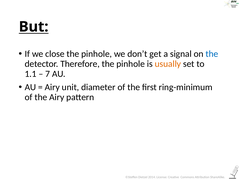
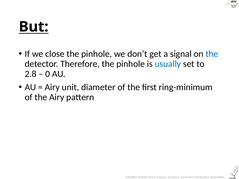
usually colour: orange -> blue (168, 64)
1.1: 1.1 -> 2.8 (31, 74)
7: 7 -> 0 (48, 74)
